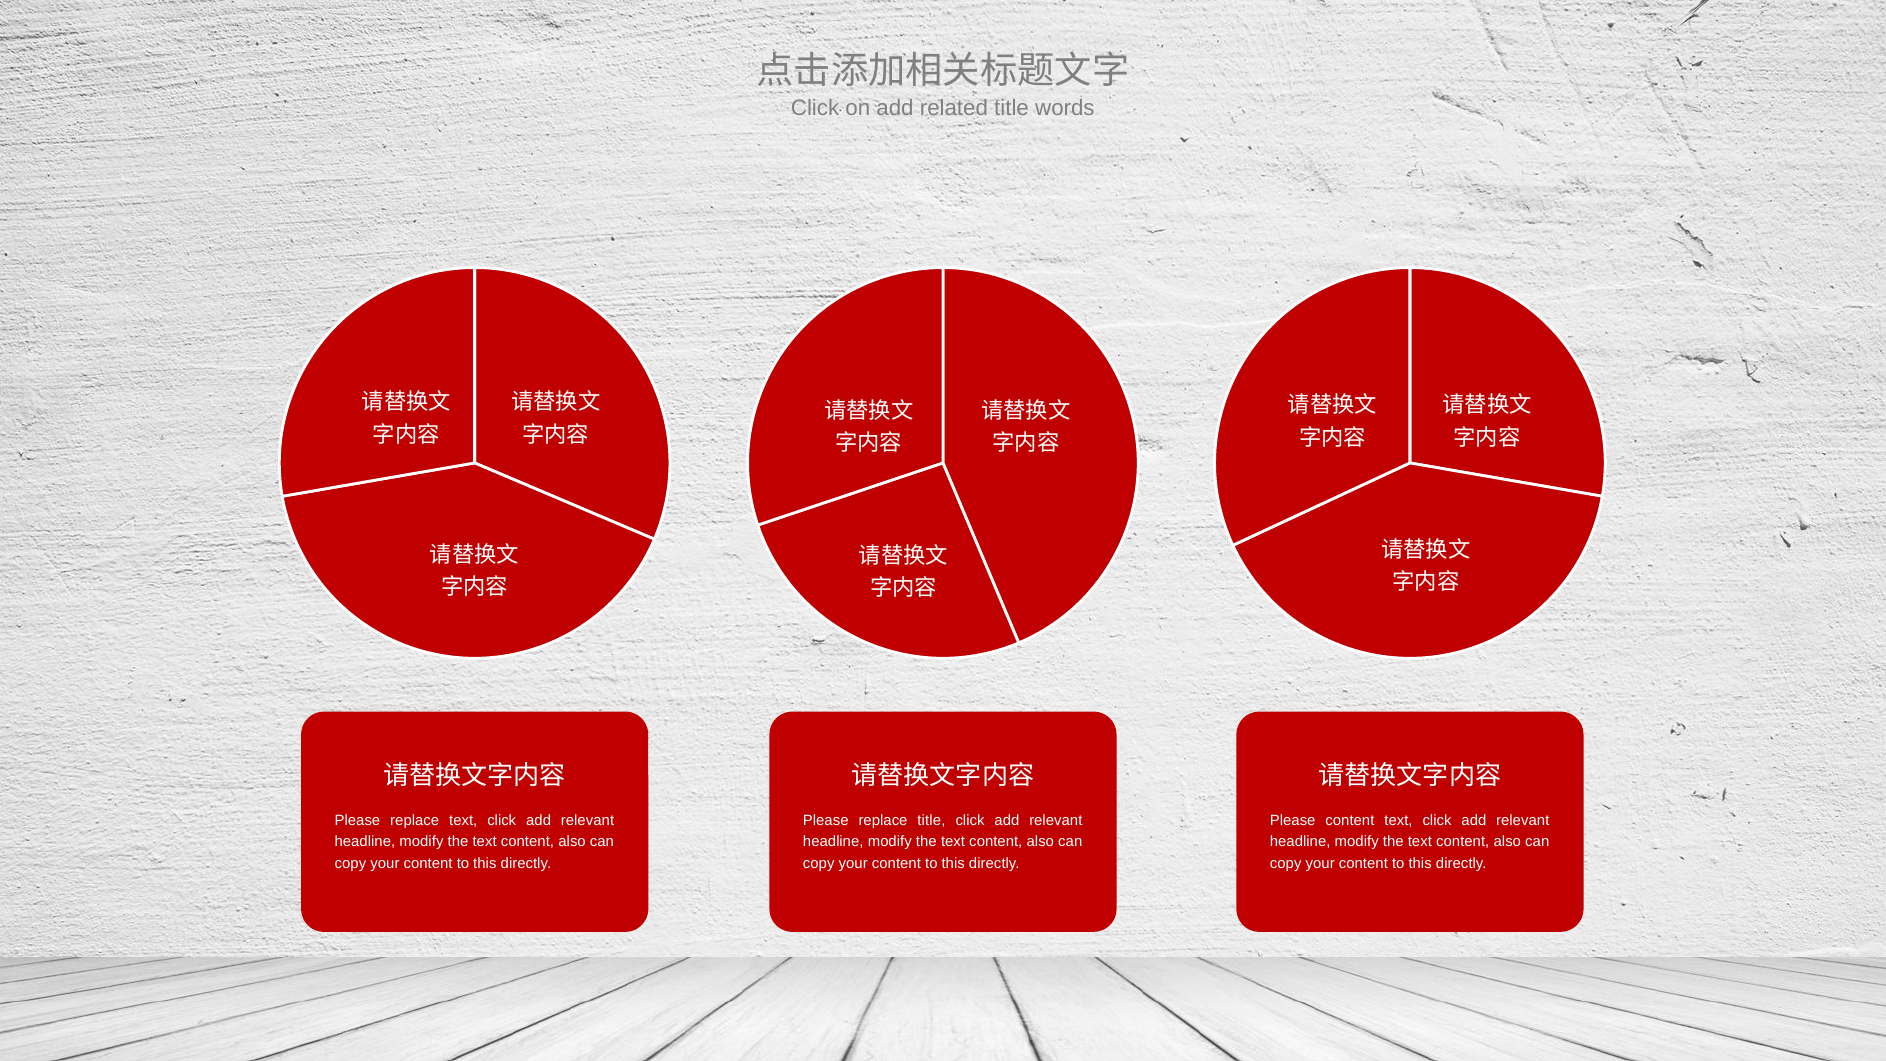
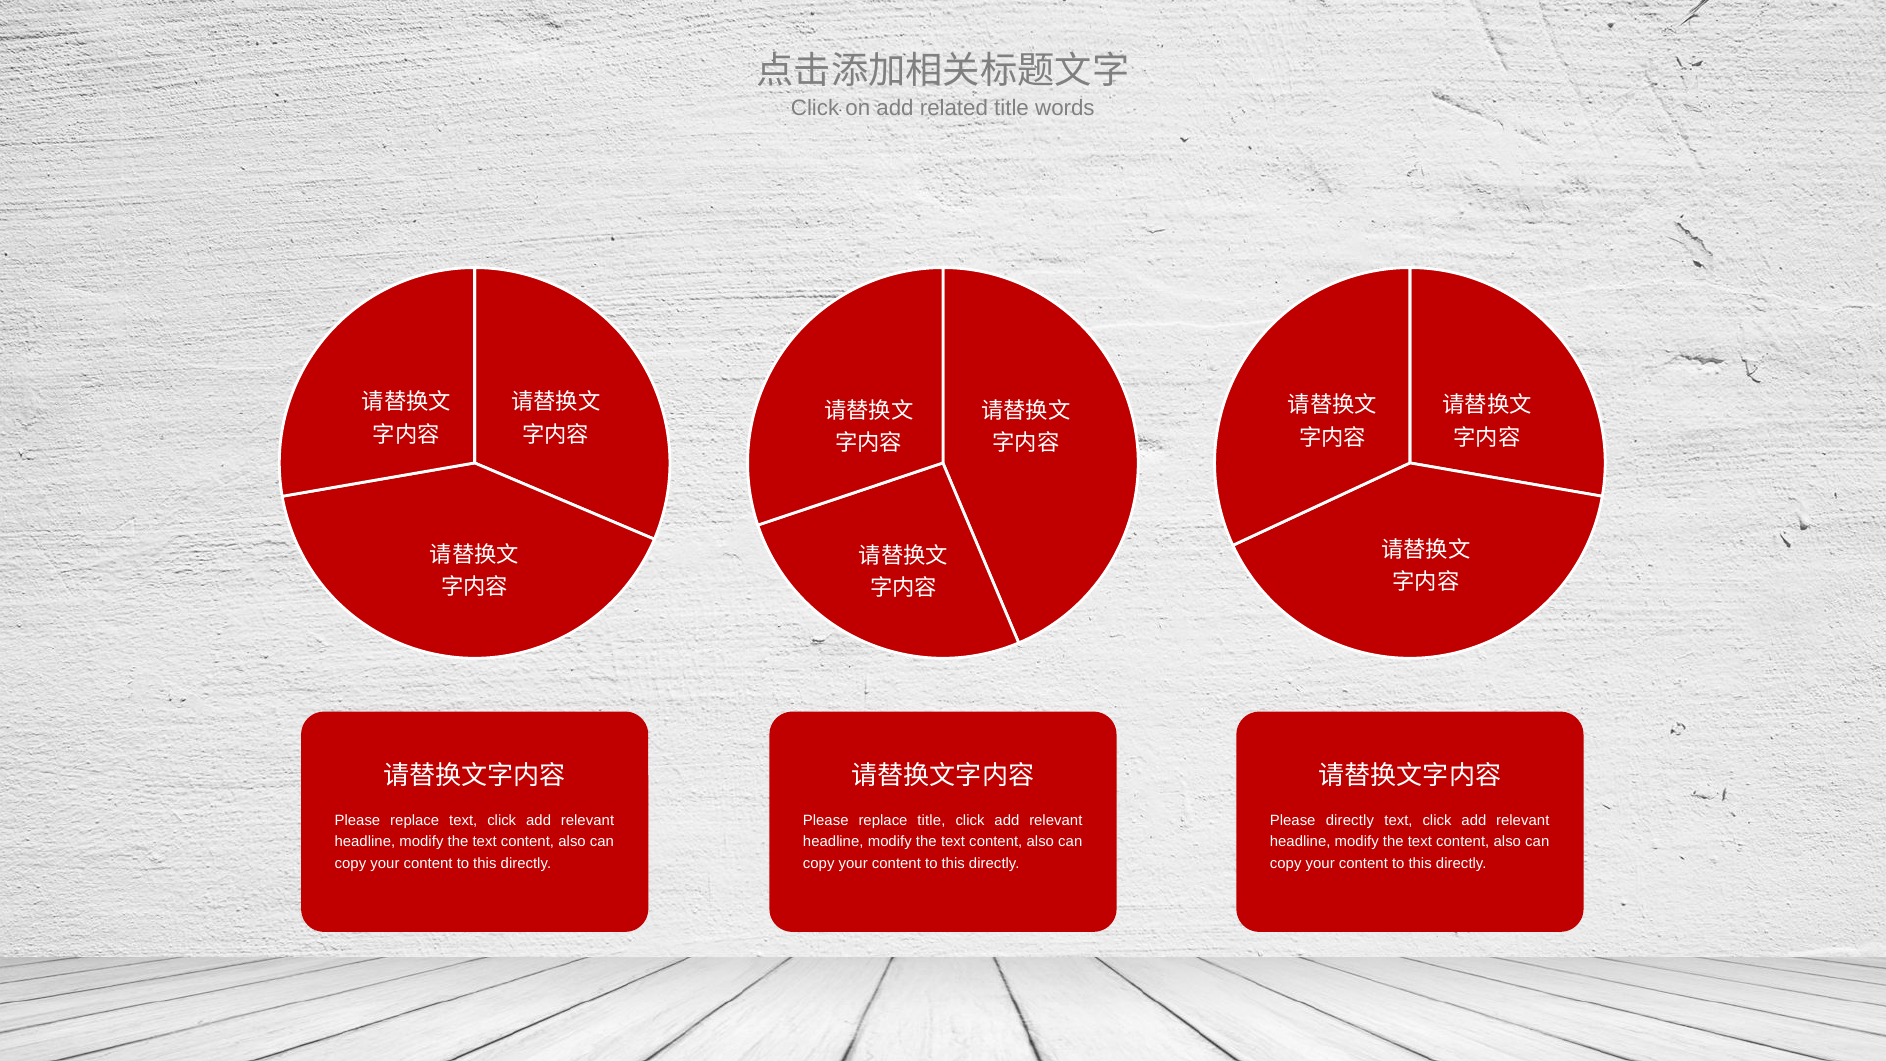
Please content: content -> directly (1350, 820)
